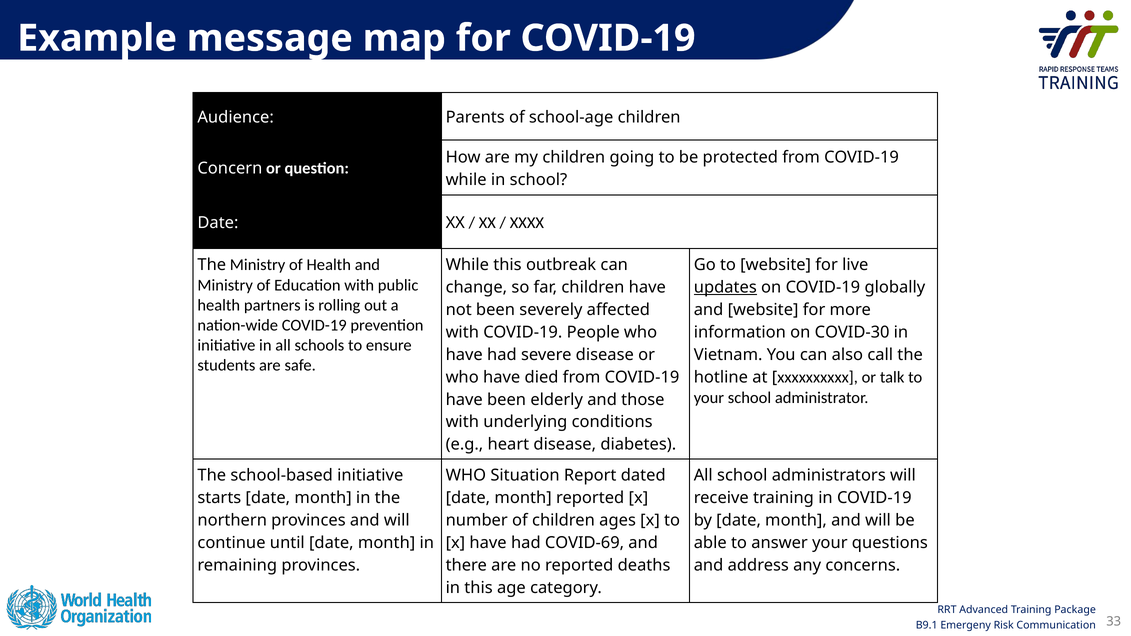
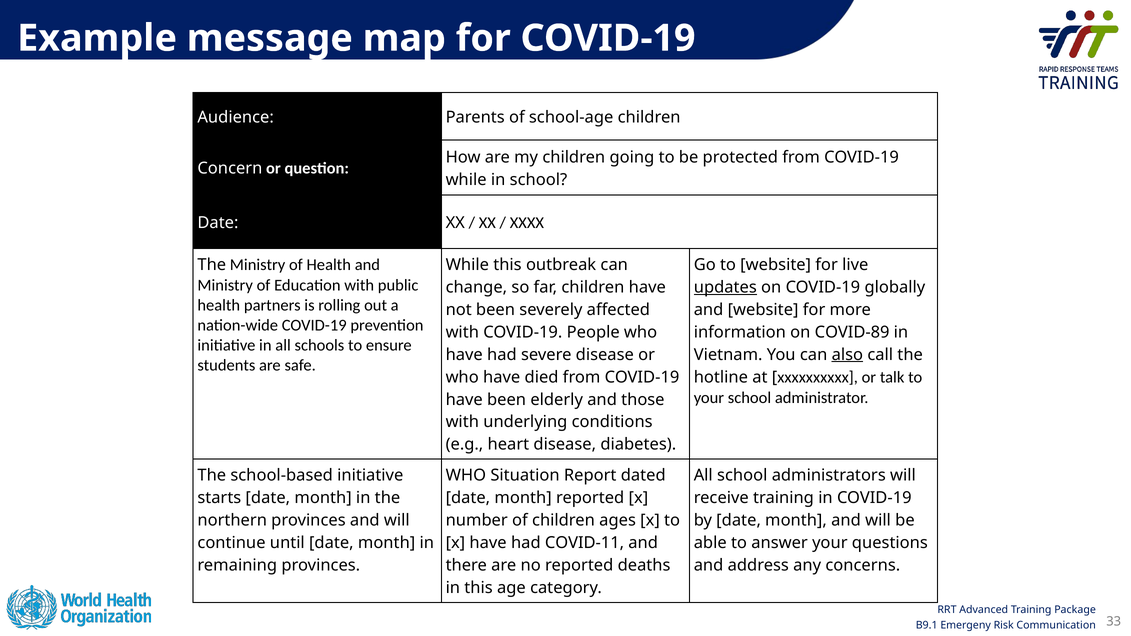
COVID-30: COVID-30 -> COVID-89 (852, 332)
also underline: none -> present (847, 355)
COVID-69: COVID-69 -> COVID-11 (584, 543)
